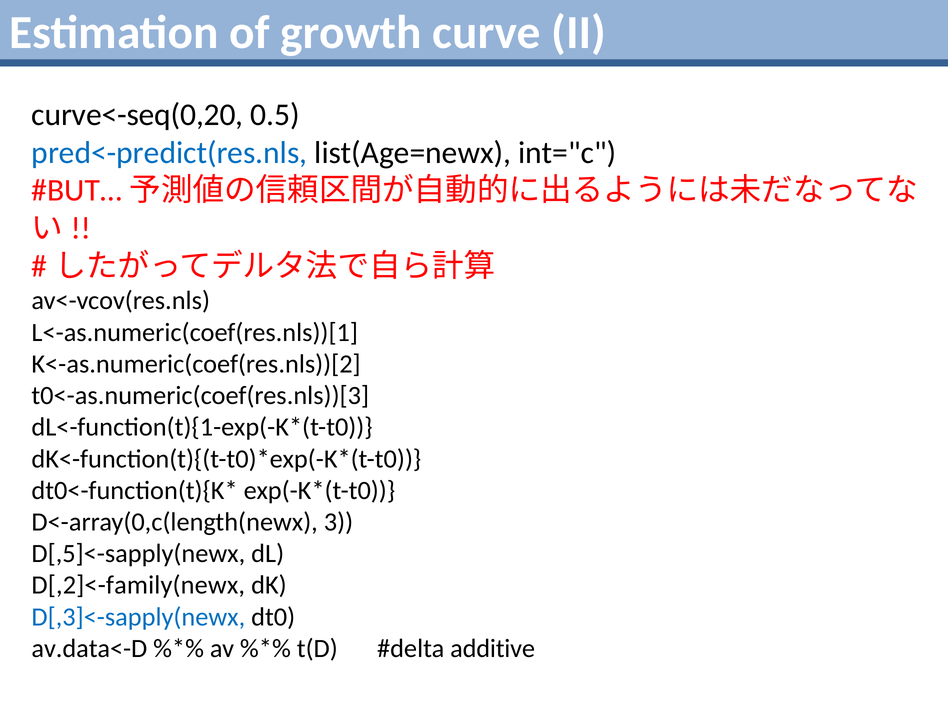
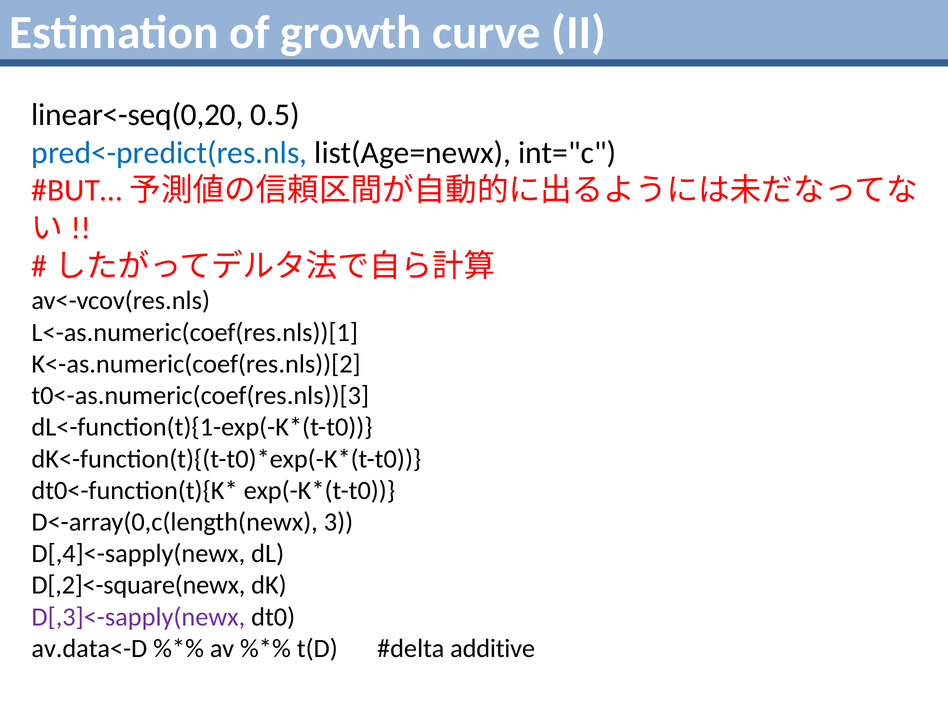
curve<-seq(0,20: curve<-seq(0,20 -> linear<-seq(0,20 (137, 115)
D[,5]<-sapply(newx: D[,5]<-sapply(newx -> D[,4]<-sapply(newx (138, 554)
D[,2]<-family(newx: D[,2]<-family(newx -> D[,2]<-square(newx (138, 585)
D[,3]<-sapply(newx colour: blue -> purple (138, 617)
